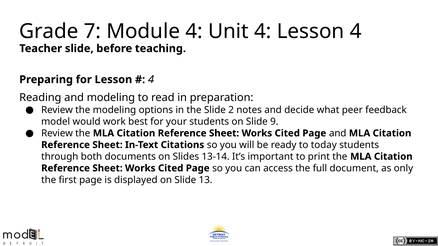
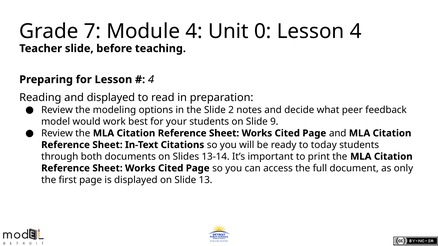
Unit 4: 4 -> 0 (263, 31)
and modeling: modeling -> displayed (111, 98)
